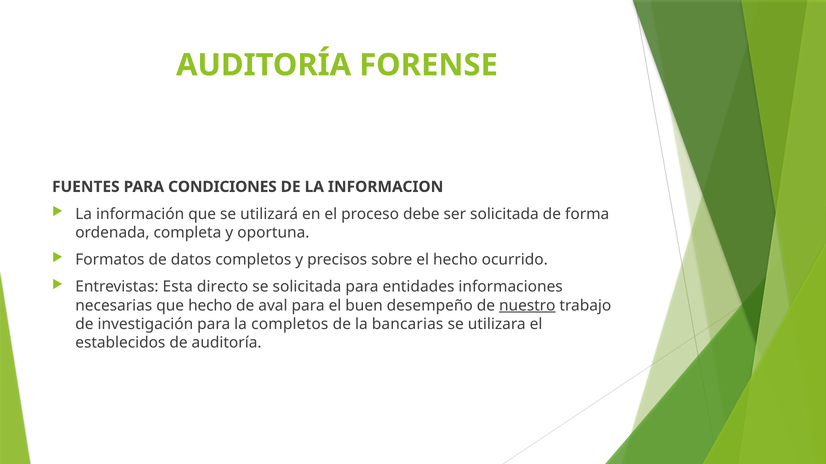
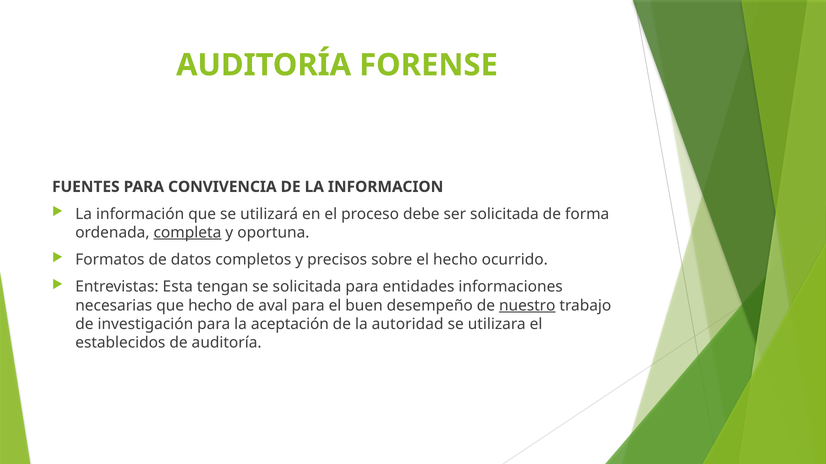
CONDICIONES: CONDICIONES -> CONVIVENCIA (222, 187)
completa underline: none -> present (187, 233)
directo: directo -> tengan (223, 287)
la completos: completos -> aceptación (290, 324)
bancarias: bancarias -> autoridad (408, 324)
